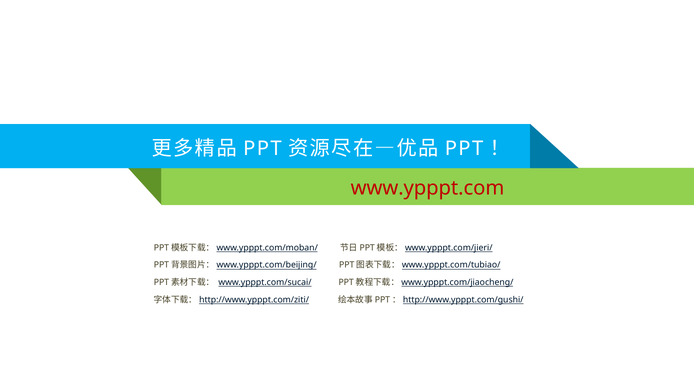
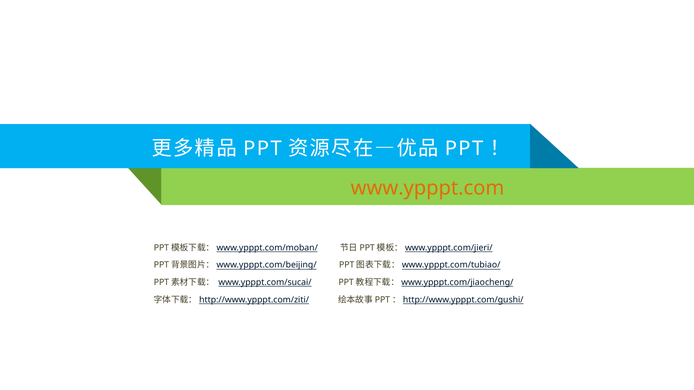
www.ypppt.com colour: red -> orange (428, 188)
